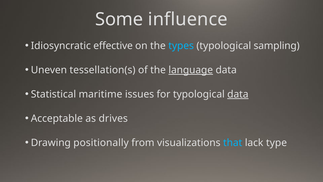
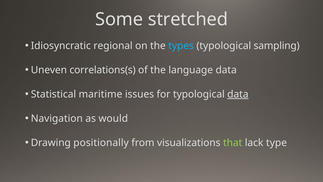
influence: influence -> stretched (188, 19)
effective: effective -> regional (113, 46)
tessellation(s: tessellation(s -> correlations(s (103, 70)
language underline: present -> none (191, 70)
Acceptable: Acceptable -> Navigation (57, 118)
drives: drives -> would (113, 118)
that colour: light blue -> light green (233, 143)
